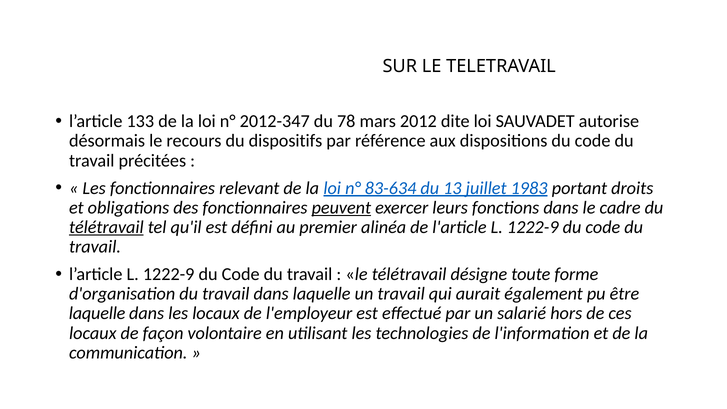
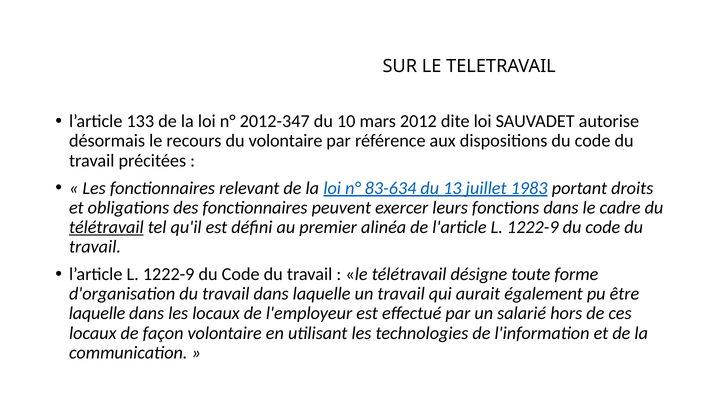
78: 78 -> 10 (346, 121)
du dispositifs: dispositifs -> volontaire (286, 141)
peuvent underline: present -> none (341, 208)
